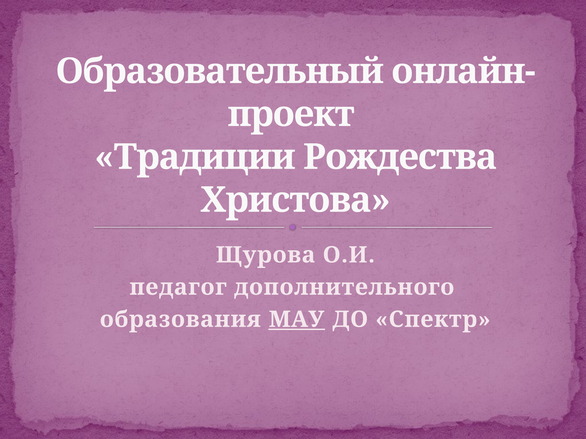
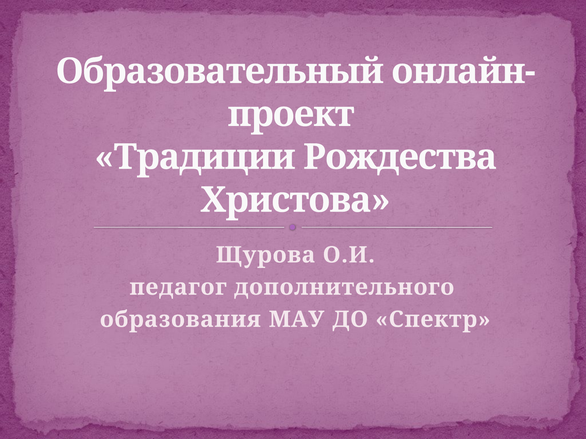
МАУ underline: present -> none (297, 320)
